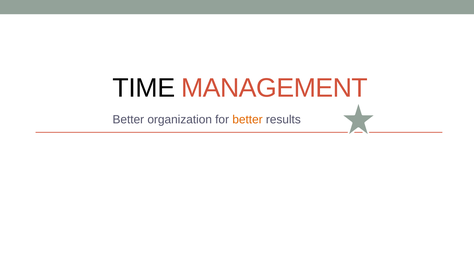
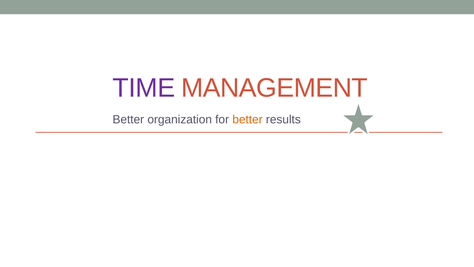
TIME colour: black -> purple (144, 88)
